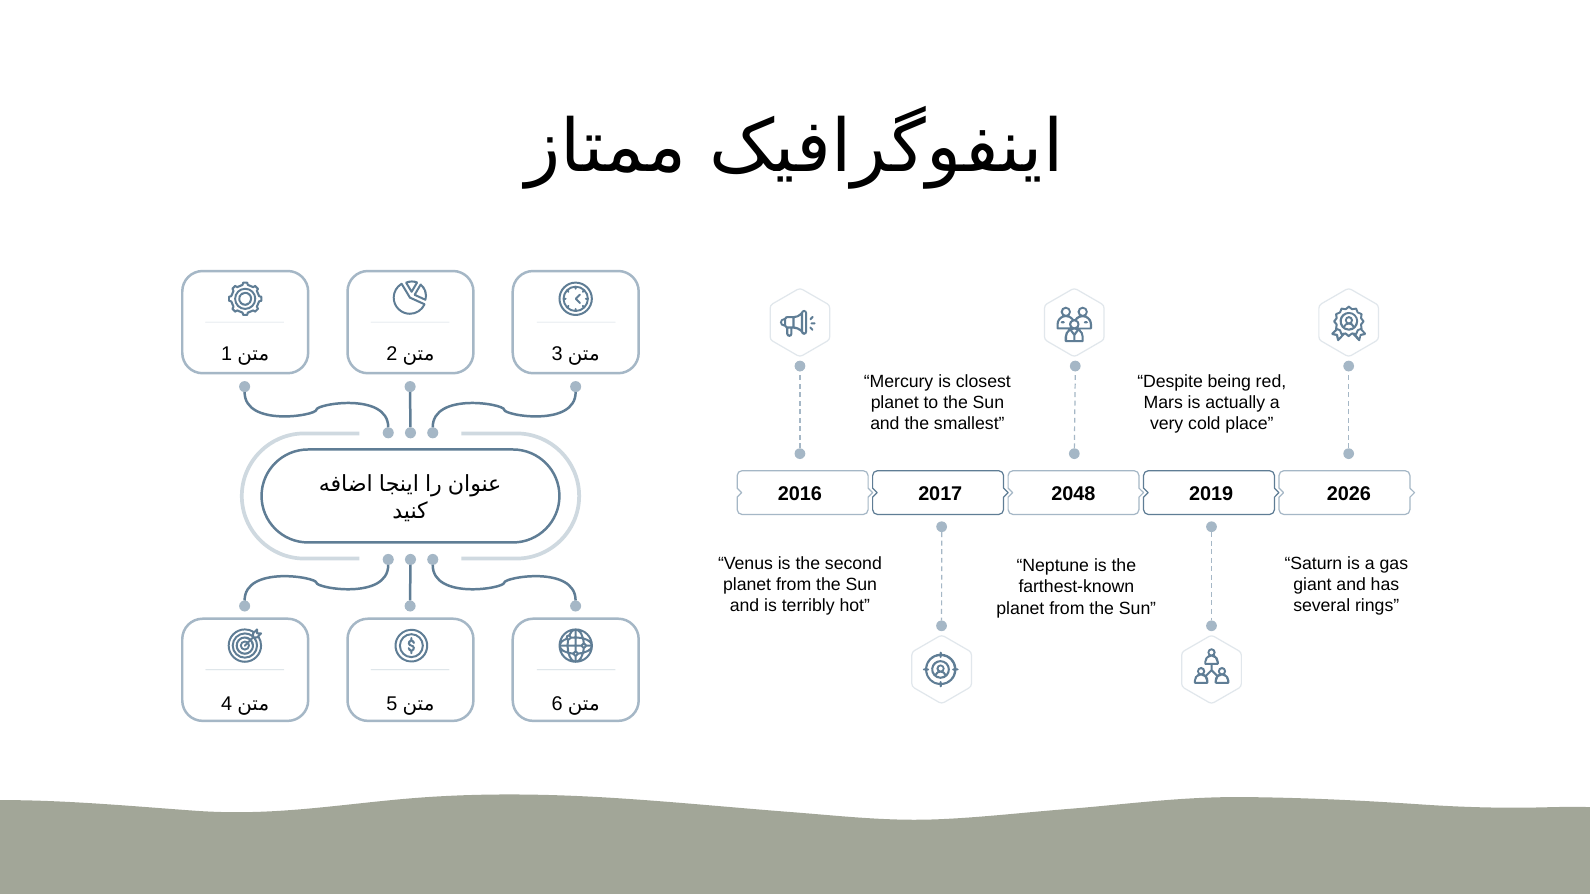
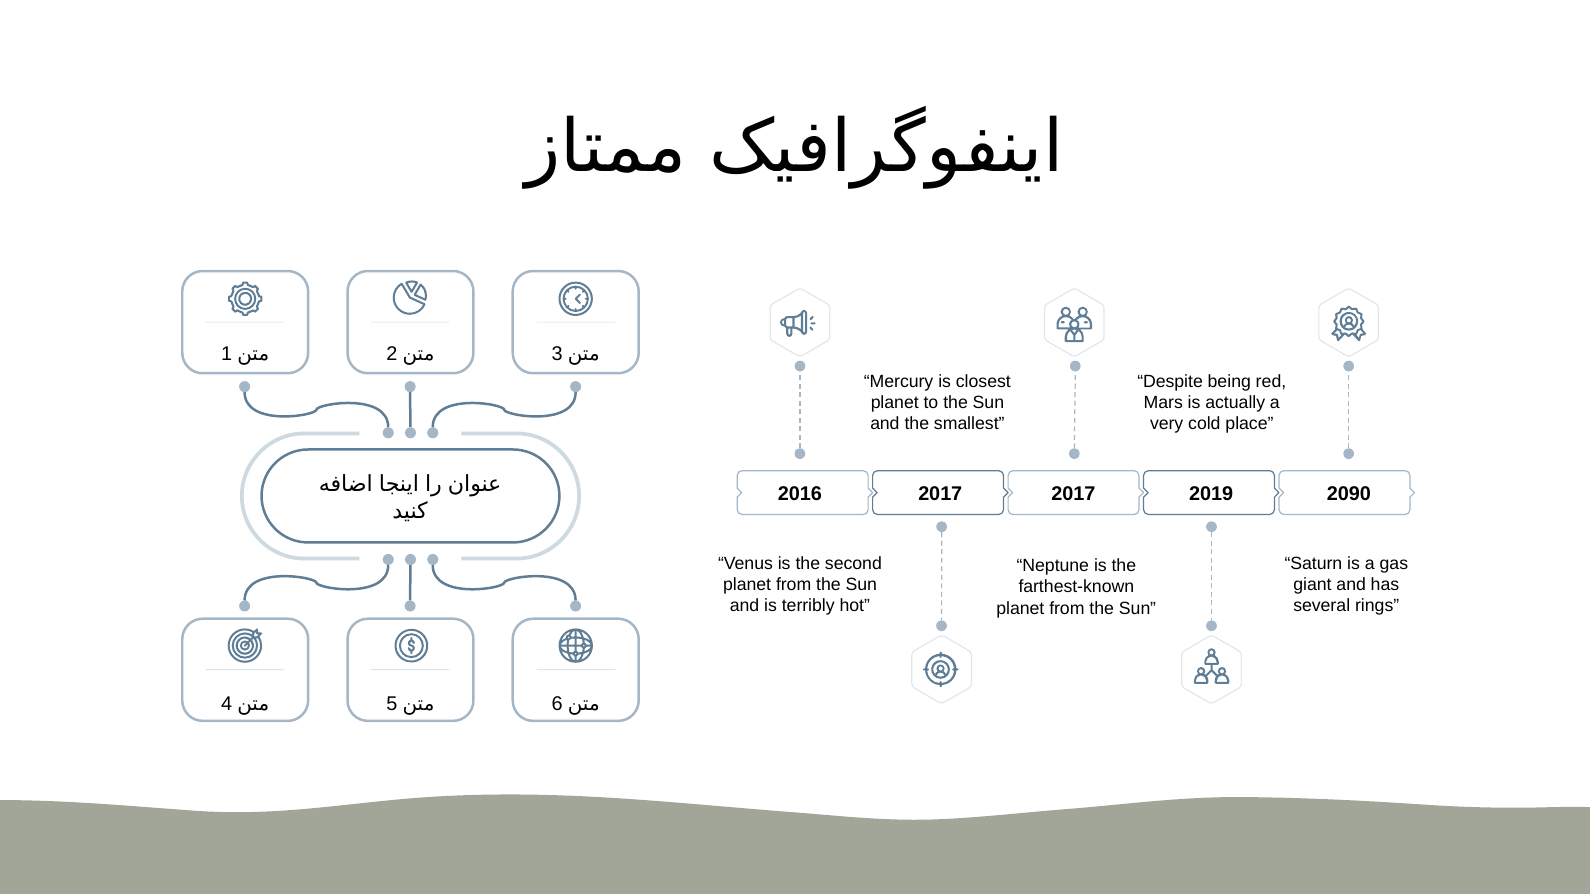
2017 2048: 2048 -> 2017 (1073, 494)
2026: 2026 -> 2090 (1349, 494)
